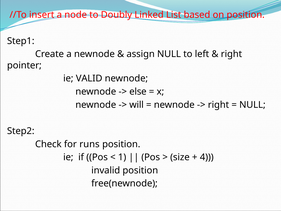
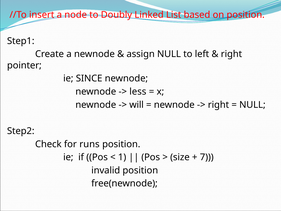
VALID: VALID -> SINCE (89, 78)
else: else -> less (138, 91)
4: 4 -> 7 (207, 157)
